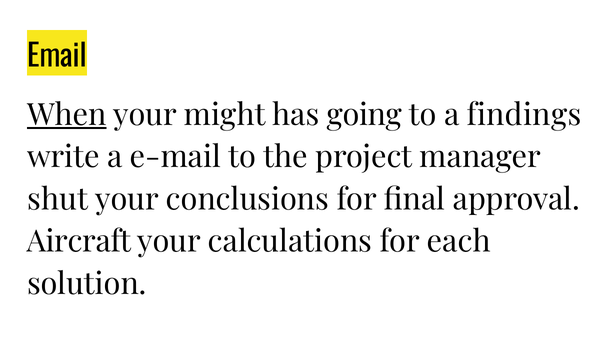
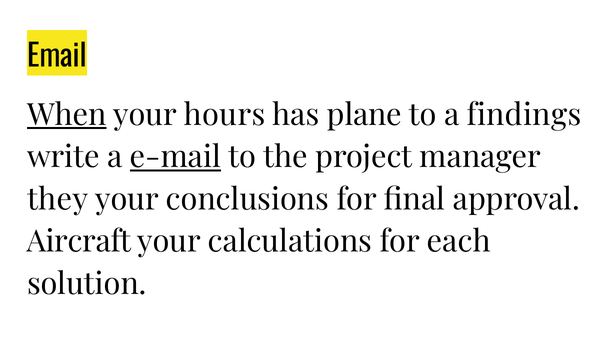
might: might -> hours (225, 115)
going: going -> plane (364, 115)
e-mail underline: none -> present (175, 157)
shut: shut -> they (58, 200)
